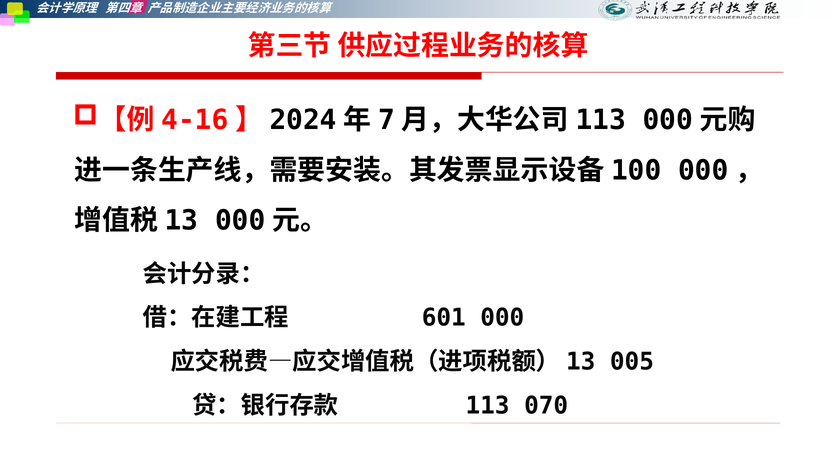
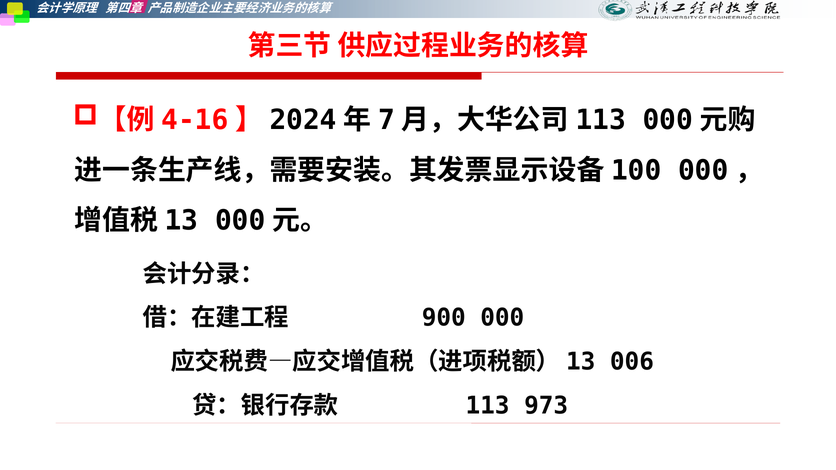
601: 601 -> 900 (444, 318)
005: 005 -> 006 (632, 362)
070: 070 -> 973 (546, 406)
